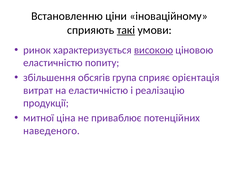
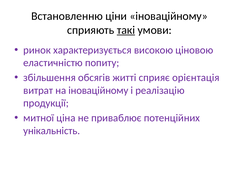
високою underline: present -> none (154, 50)
група: група -> житті (124, 78)
на еластичністю: еластичністю -> іноваційному (98, 91)
наведеного: наведеного -> унікальність (52, 131)
